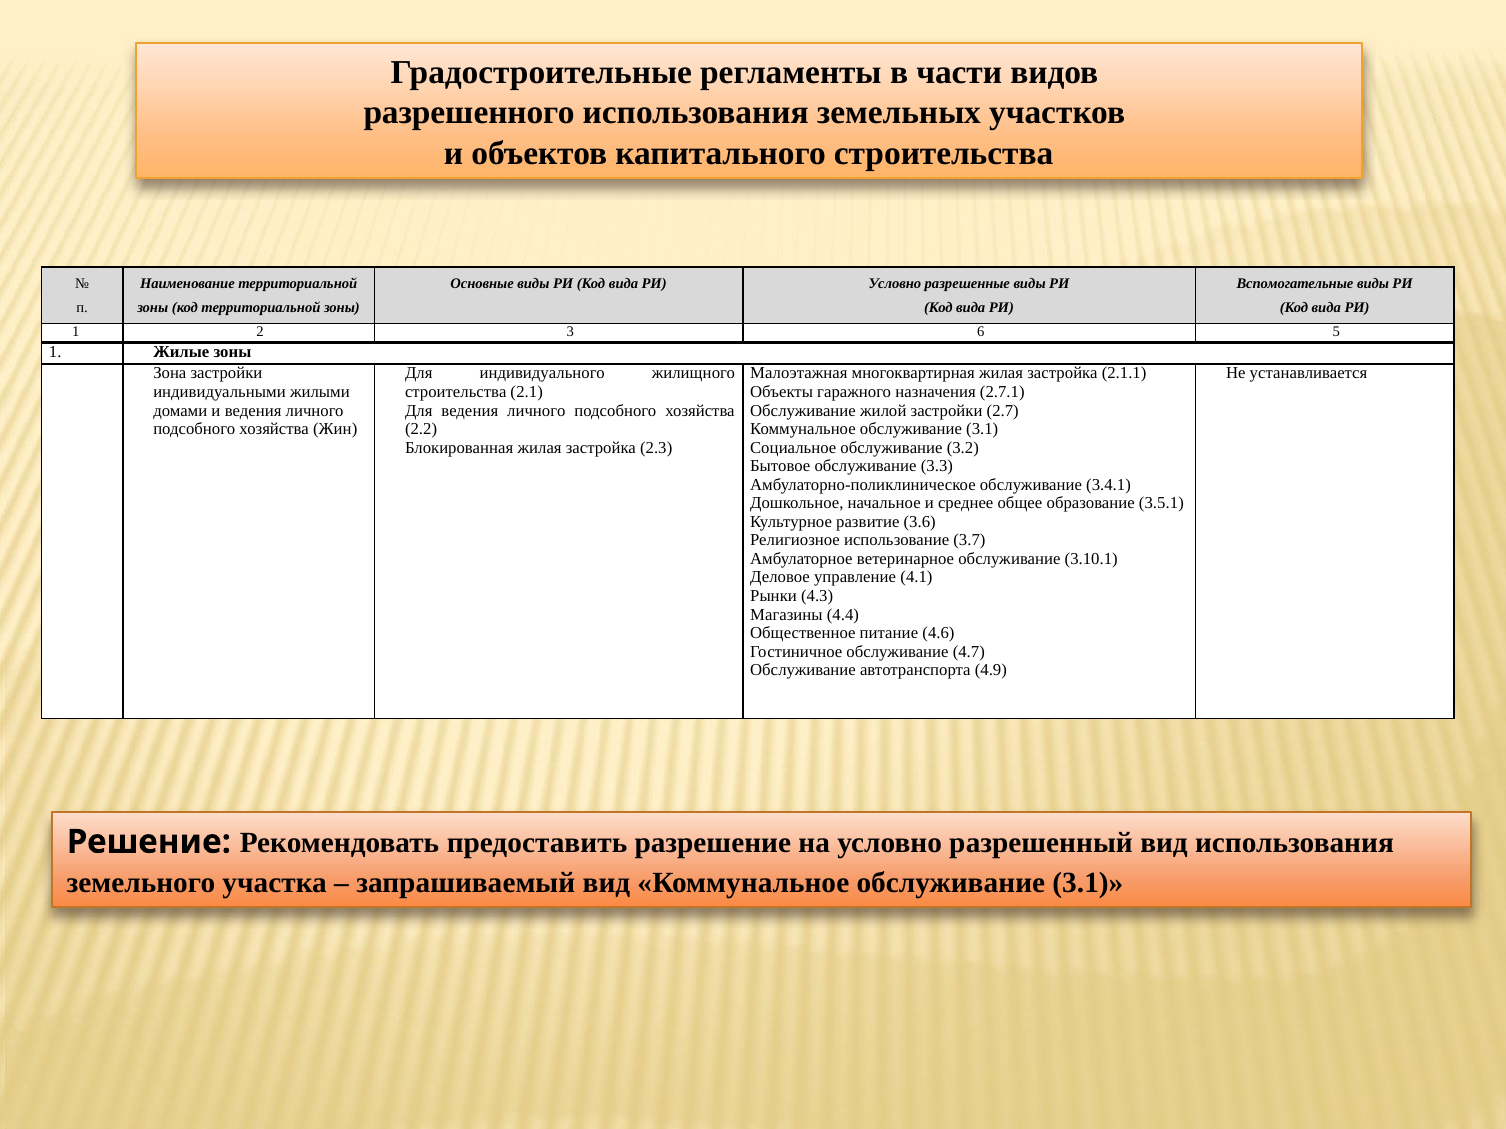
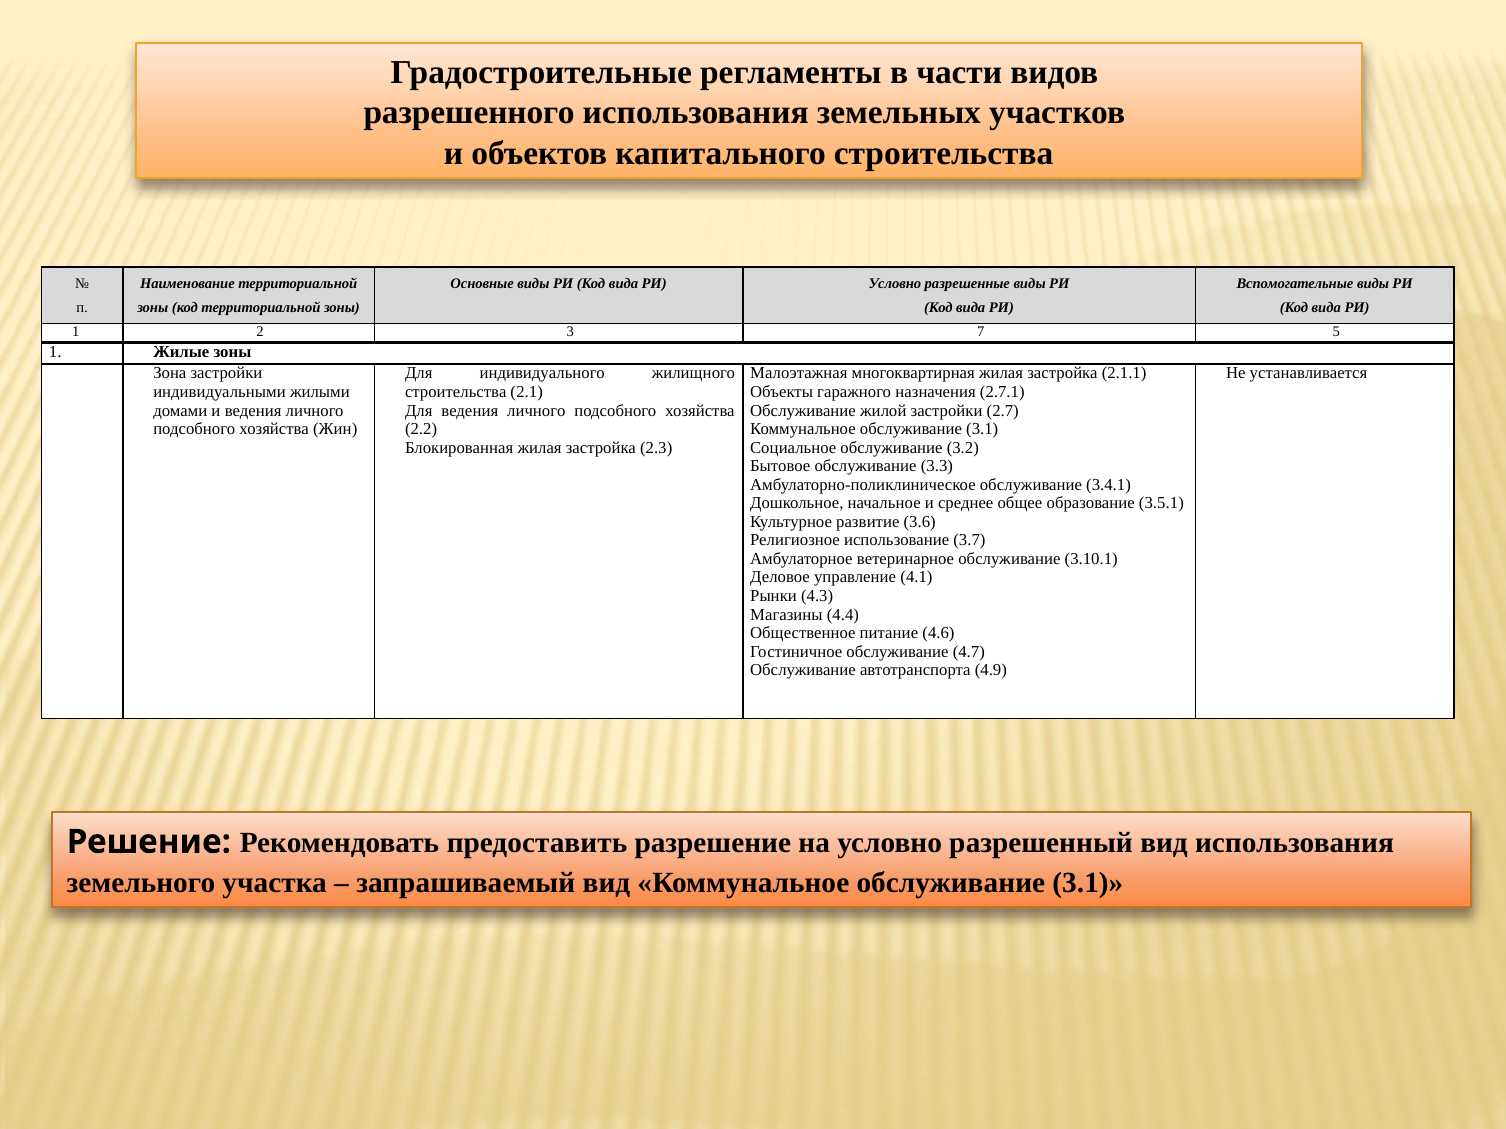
6: 6 -> 7 (981, 332)
